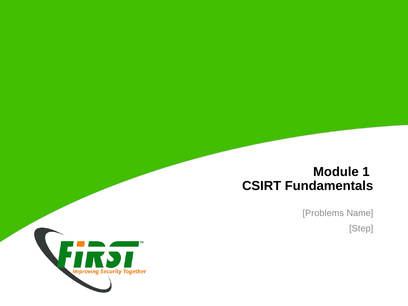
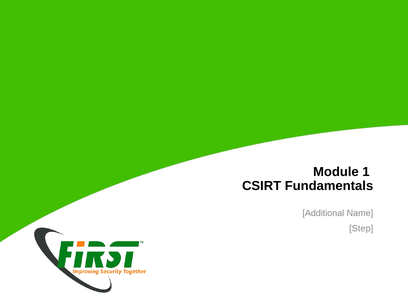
Problems: Problems -> Additional (323, 213)
